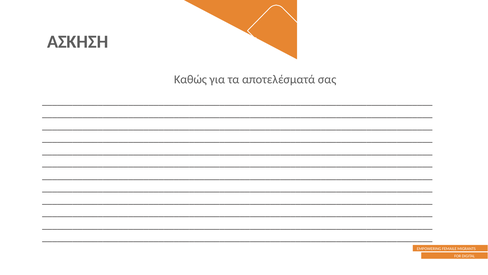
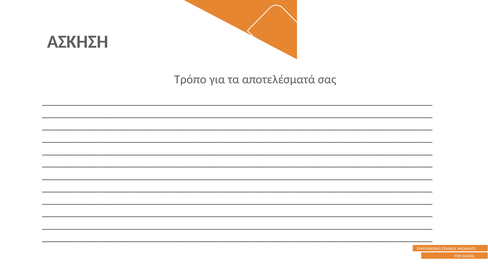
Καθώς: Καθώς -> Τρόπο (190, 79)
